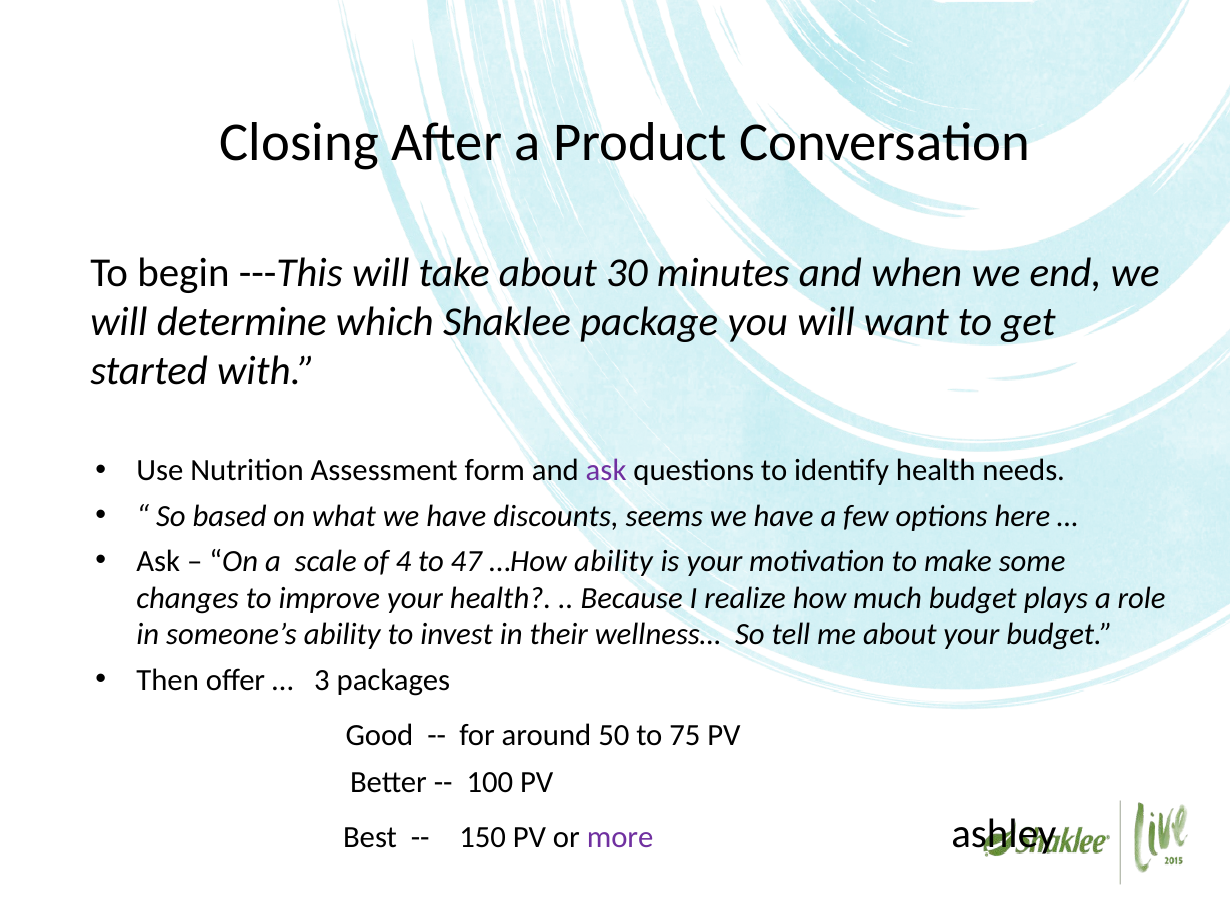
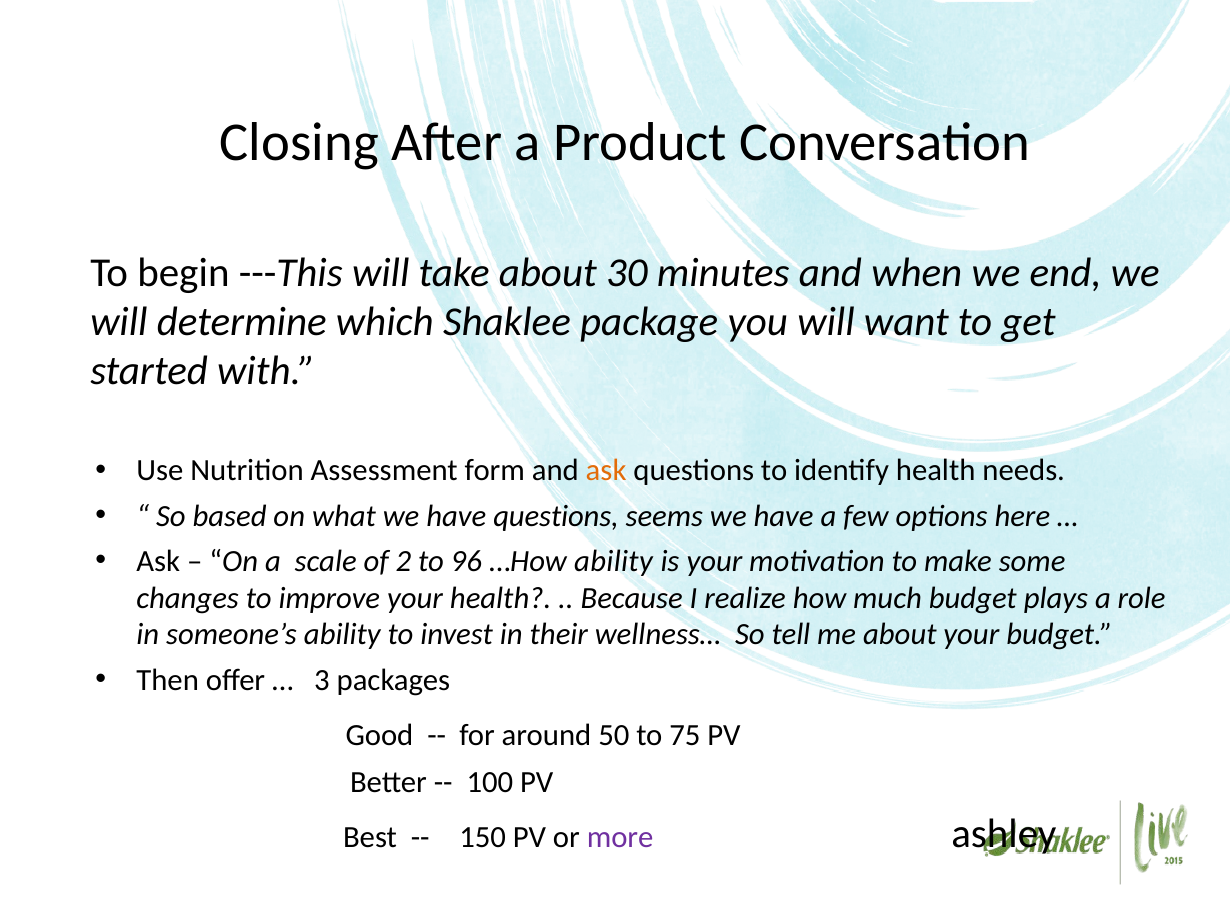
ask colour: purple -> orange (606, 471)
have discounts: discounts -> questions (556, 516)
4: 4 -> 2 (403, 561)
47: 47 -> 96 (466, 561)
